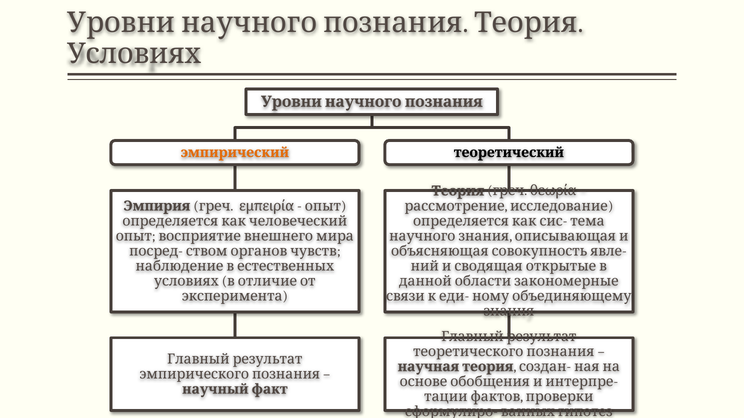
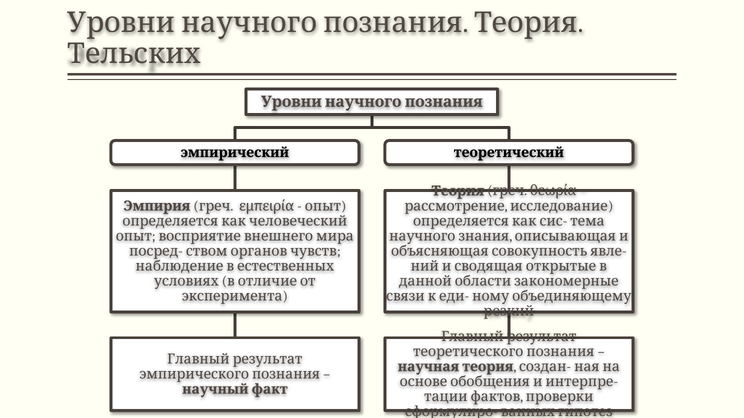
Условиях: Условиях -> Тельских (134, 54)
эмпирический colour: orange -> black (235, 153)
знания: знания -> резкий (509, 312)
